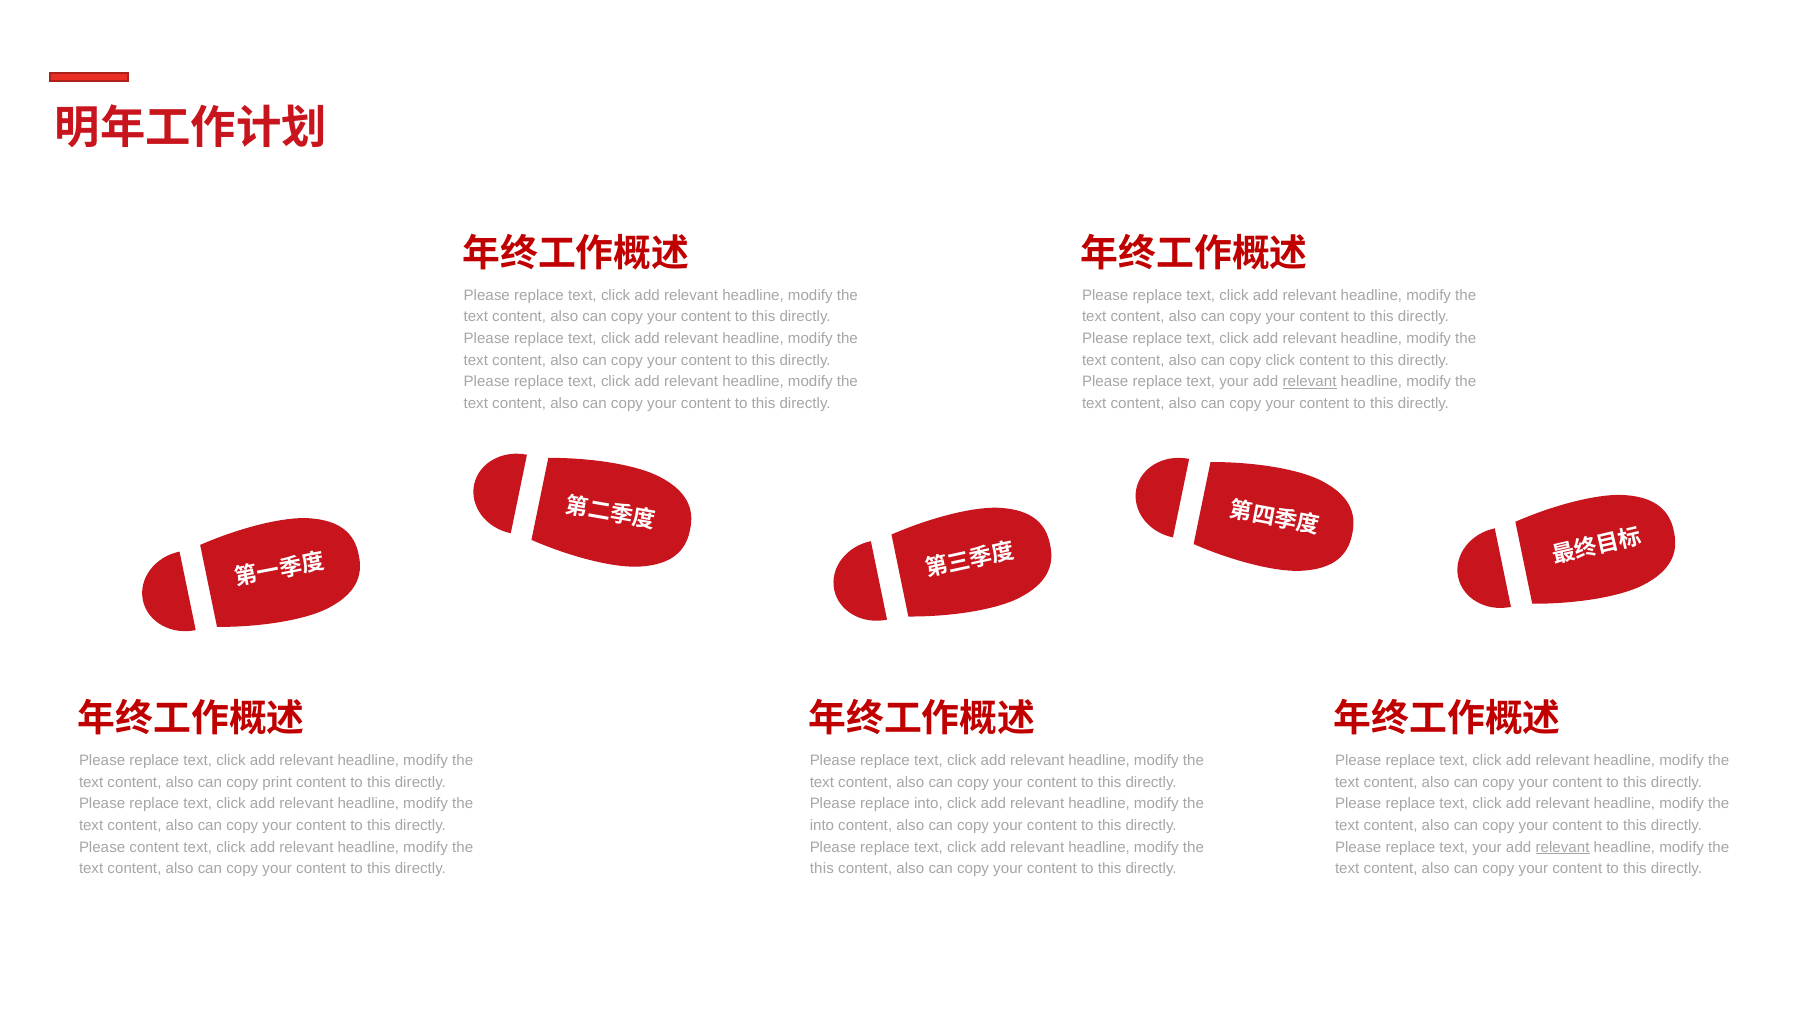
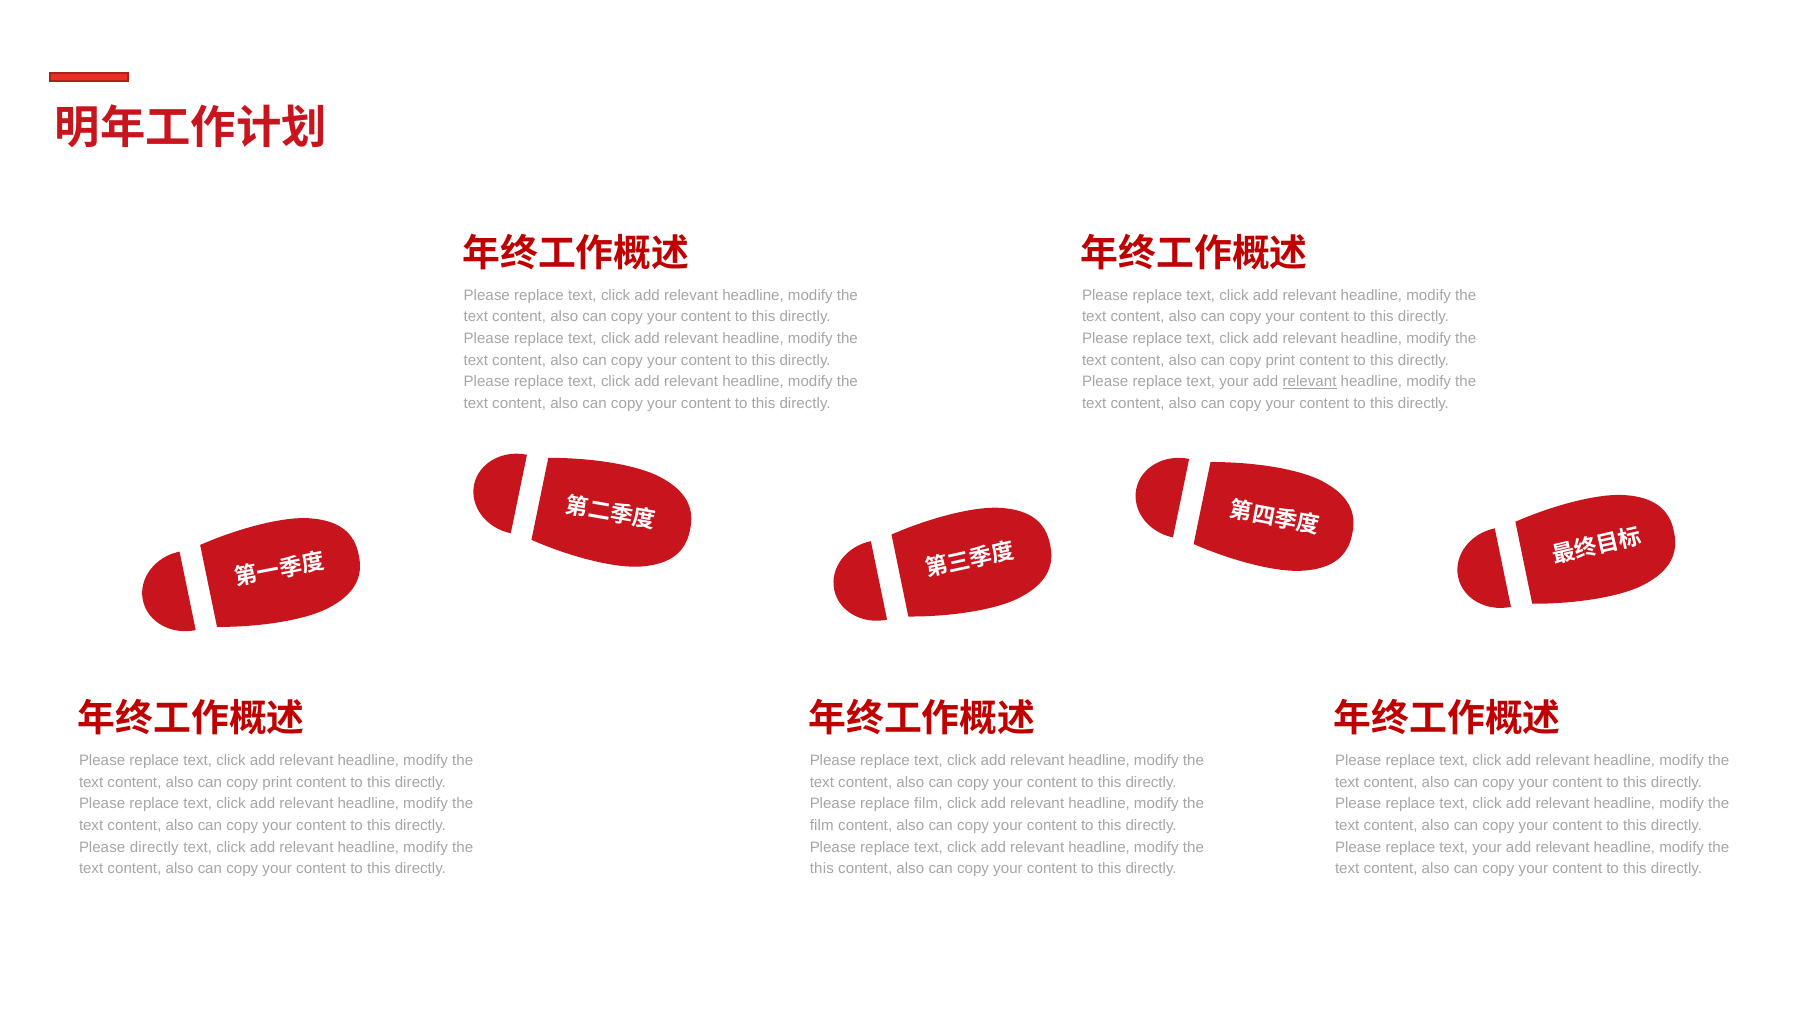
click: click -> print (1280, 360)
replace into: into -> film (928, 804)
into: into -> film (822, 826)
Please content: content -> directly (154, 848)
relevant underline: present -> none (1563, 848)
